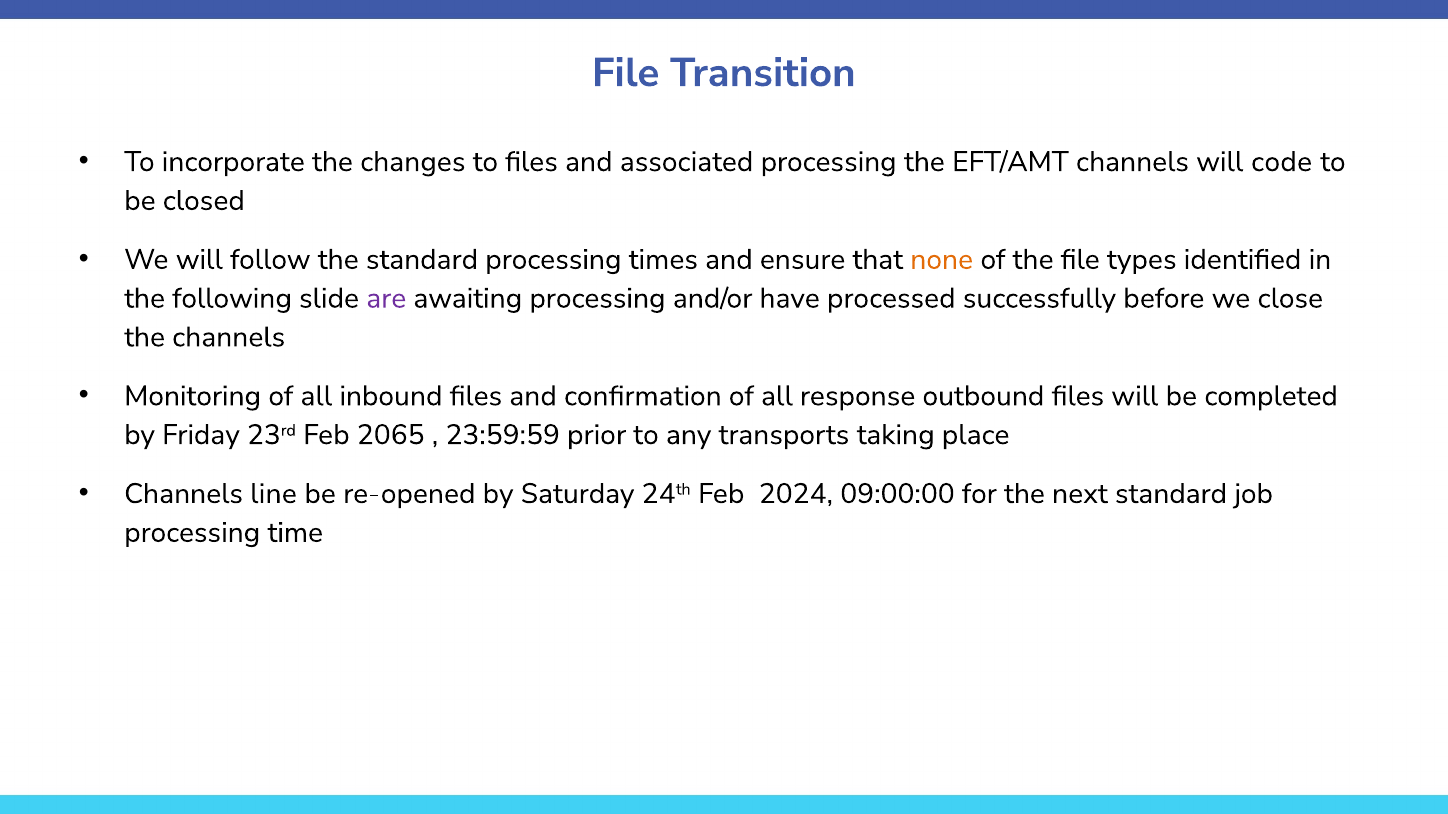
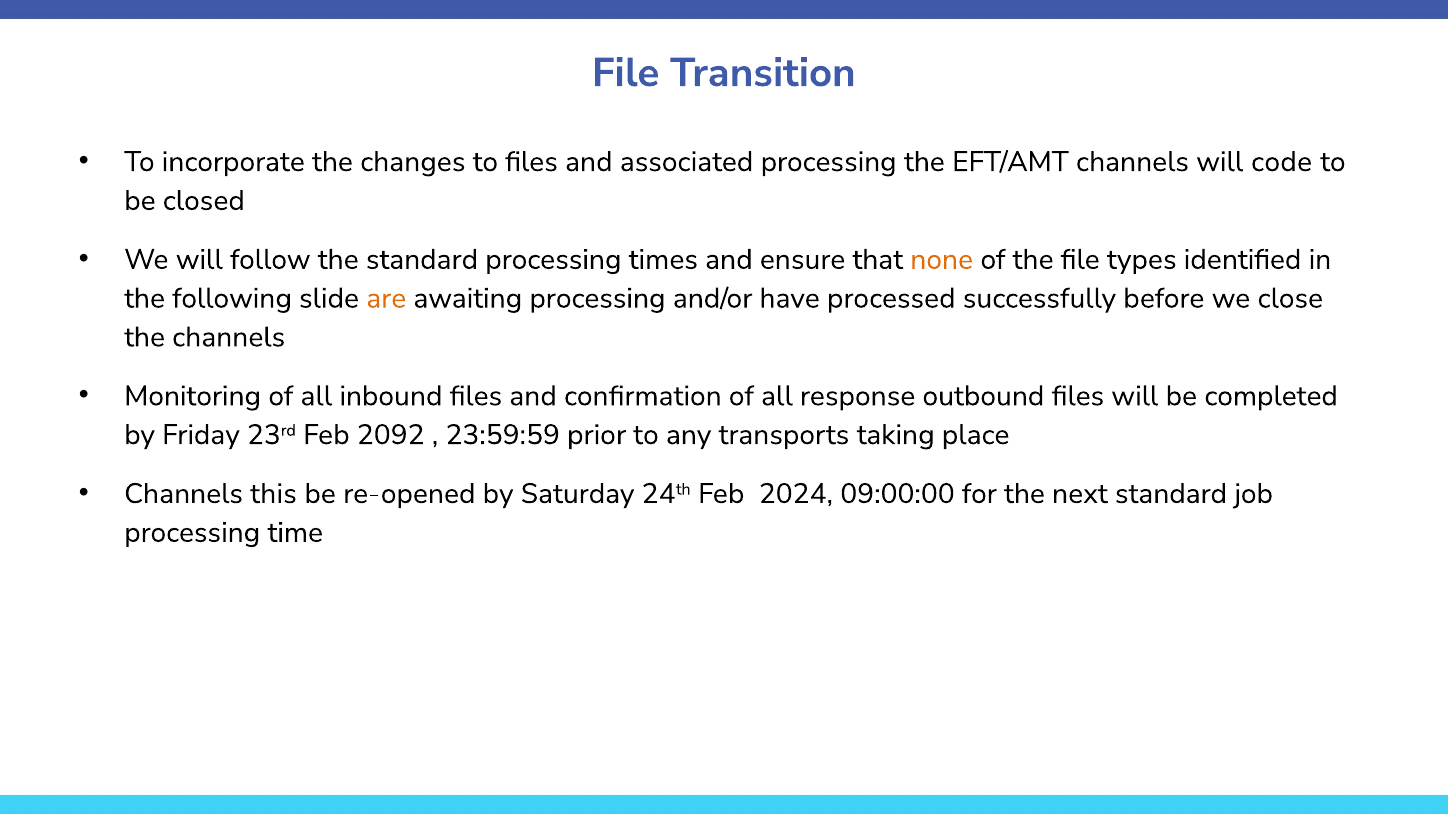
are colour: purple -> orange (386, 298)
2065: 2065 -> 2092 (391, 435)
line: line -> this (273, 494)
